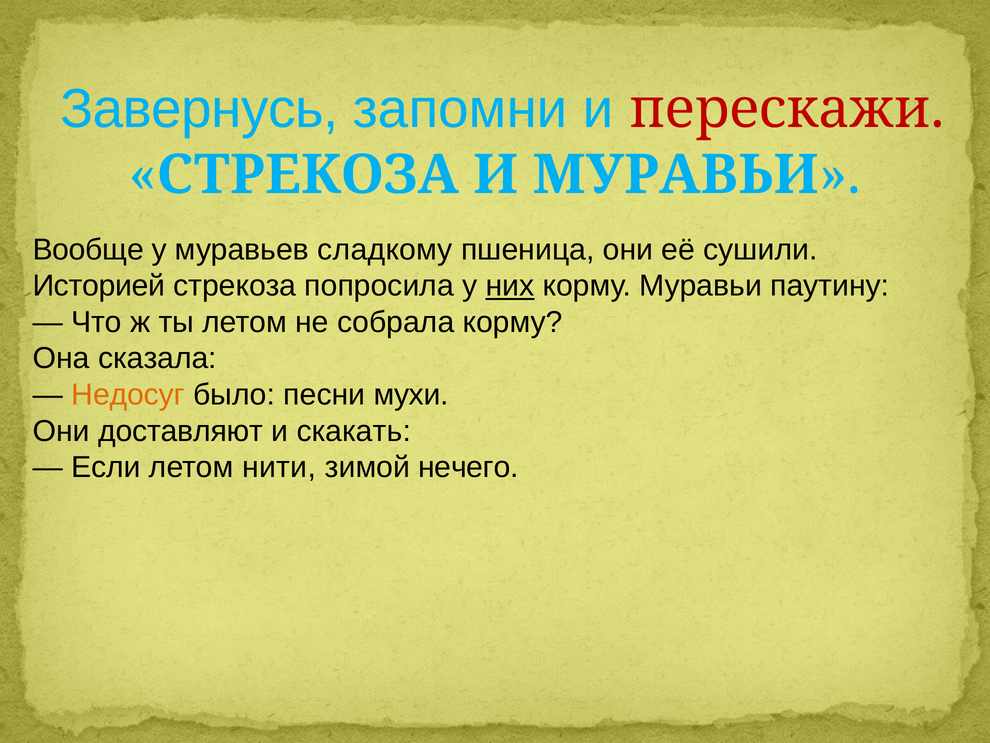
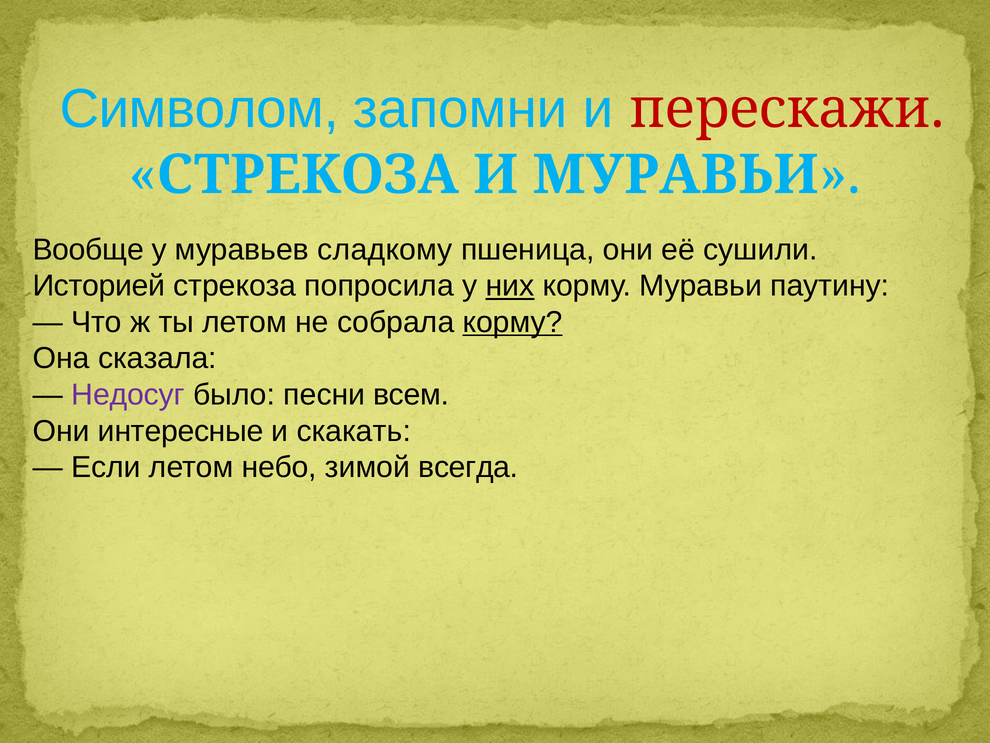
Завернусь: Завернусь -> Символом (199, 109)
корму underline: none -> present (513, 322)
Недосуг colour: orange -> purple (128, 395)
мухи: мухи -> всем (411, 395)
доставляют: доставляют -> интересные (181, 431)
нити: нити -> небо (279, 467)
нечего: нечего -> всегда (468, 467)
